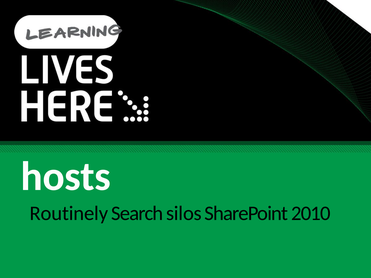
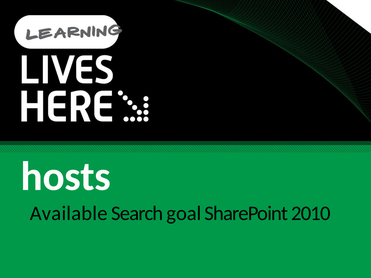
Routinely: Routinely -> Available (69, 214)
silos: silos -> goal (184, 214)
